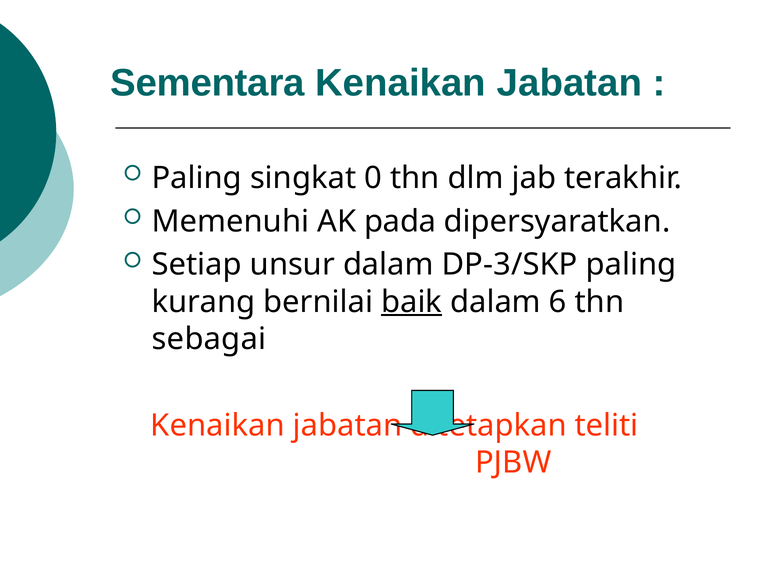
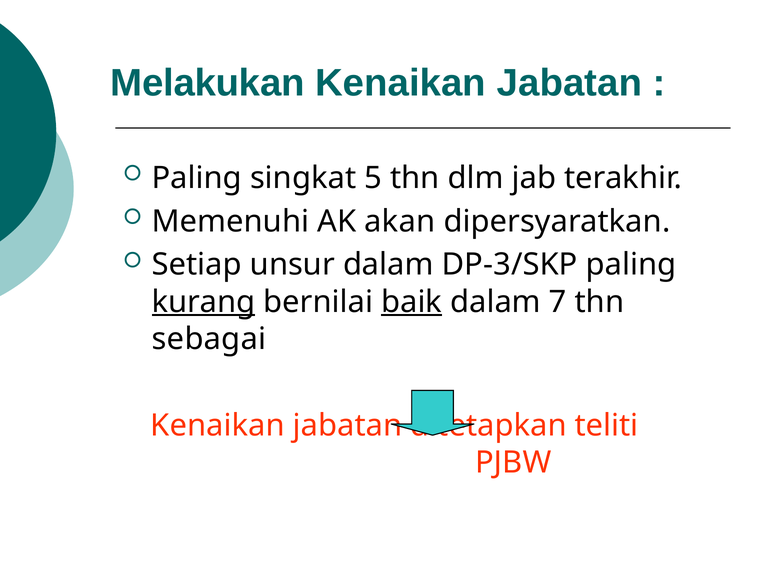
Sementara: Sementara -> Melakukan (207, 83)
0: 0 -> 5 (373, 178)
pada: pada -> akan (400, 222)
kurang underline: none -> present (204, 302)
6: 6 -> 7 (558, 302)
